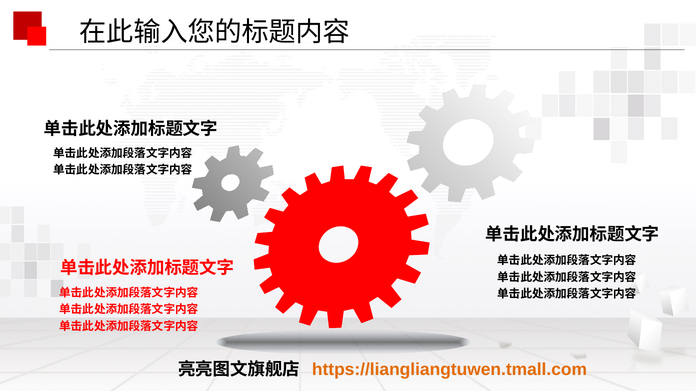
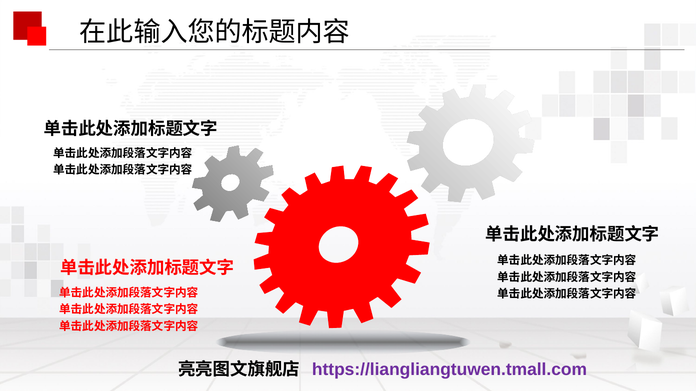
https://liangliangtuwen.tmall.com colour: orange -> purple (449, 370)
